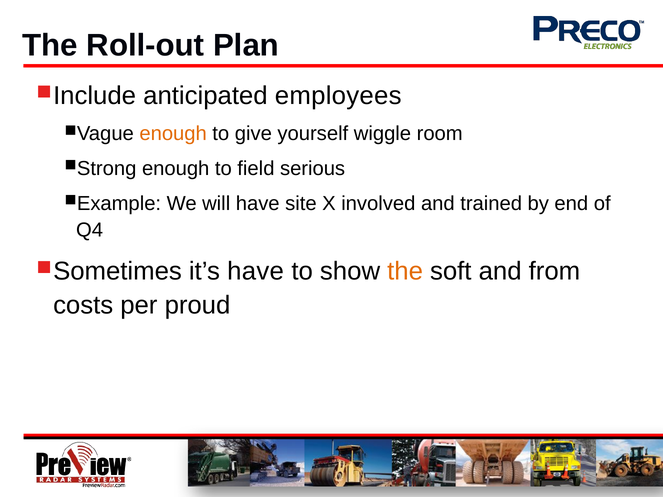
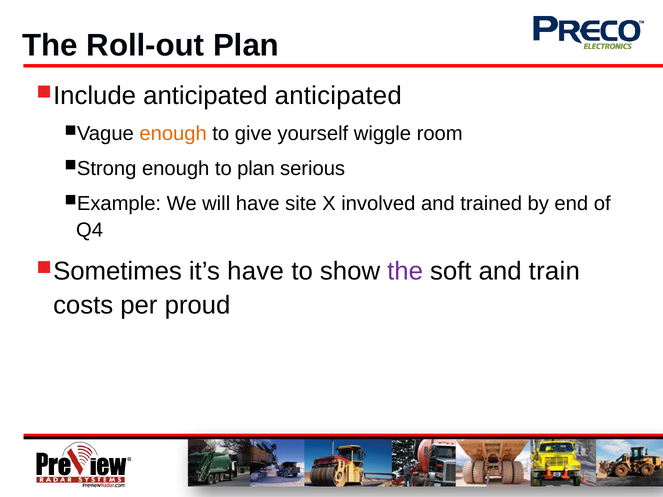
anticipated employees: employees -> anticipated (338, 96)
to field: field -> plan (256, 169)
the colour: orange -> purple (405, 272)
from: from -> train (554, 272)
